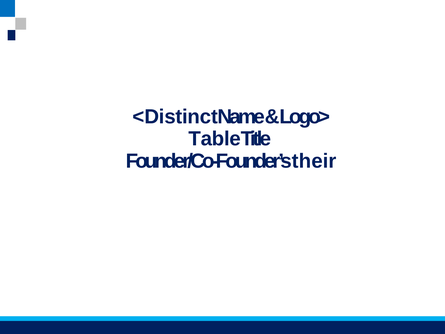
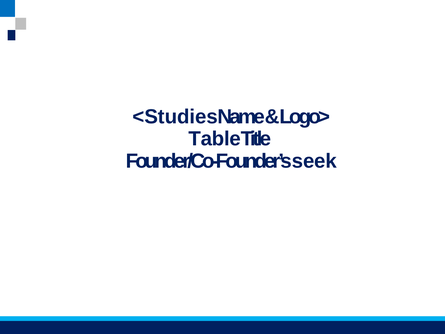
<Distinct: <Distinct -> <Studies (175, 117)
their: their -> seek (314, 161)
